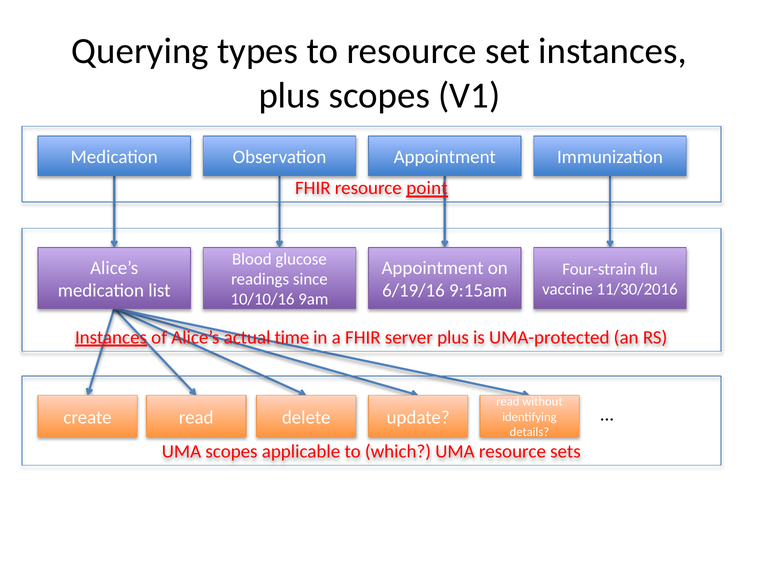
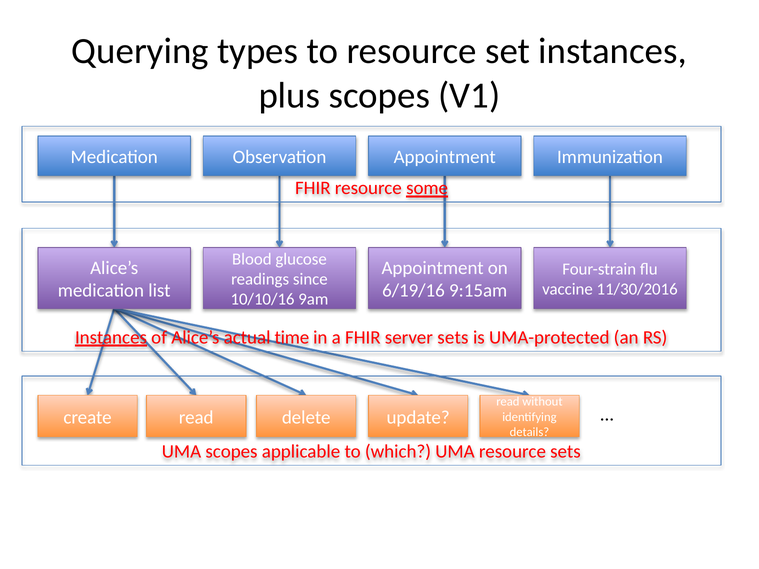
point: point -> some (427, 188)
server plus: plus -> sets (453, 338)
